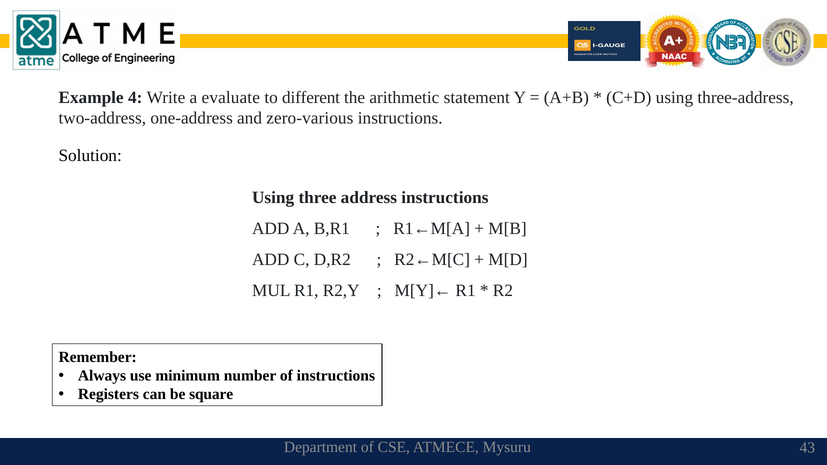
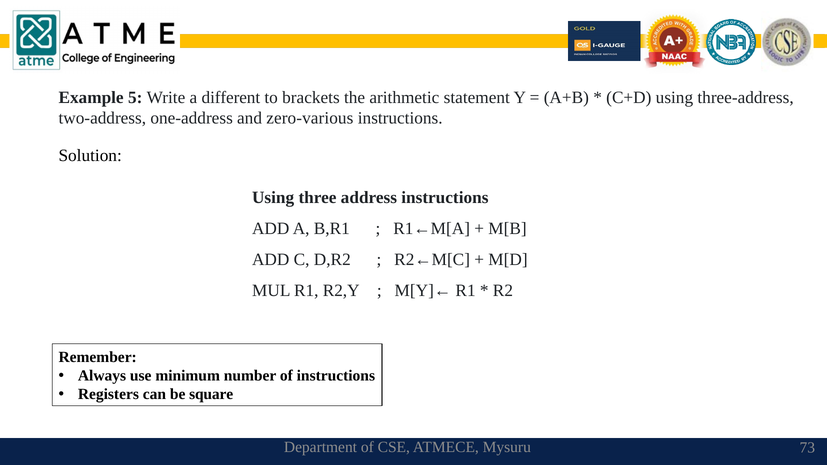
4: 4 -> 5 (135, 98)
evaluate: evaluate -> different (231, 98)
different: different -> brackets (311, 98)
43: 43 -> 73 (807, 448)
